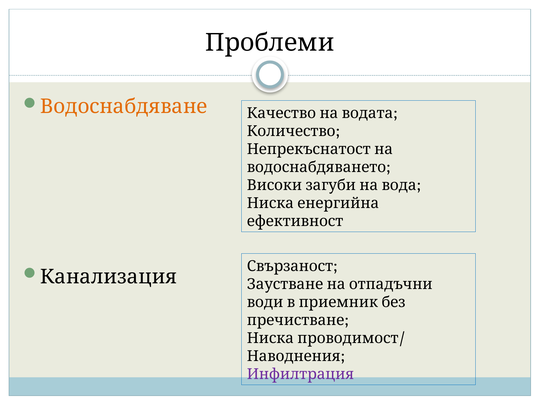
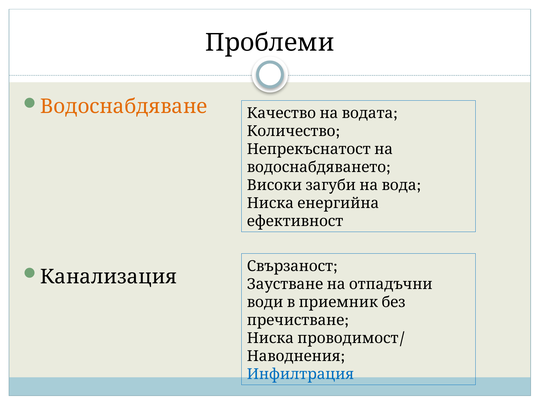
Инфилтрация colour: purple -> blue (300, 374)
